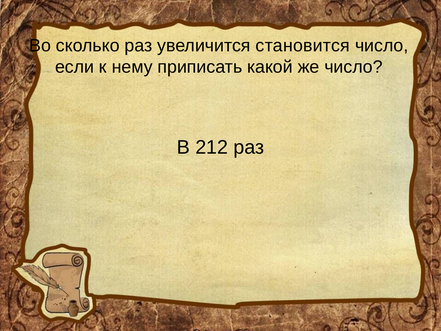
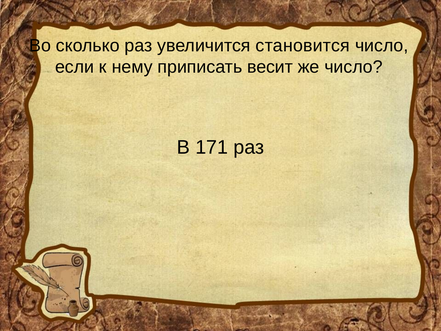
какой: какой -> весит (270, 67)
212: 212 -> 171 (212, 147)
